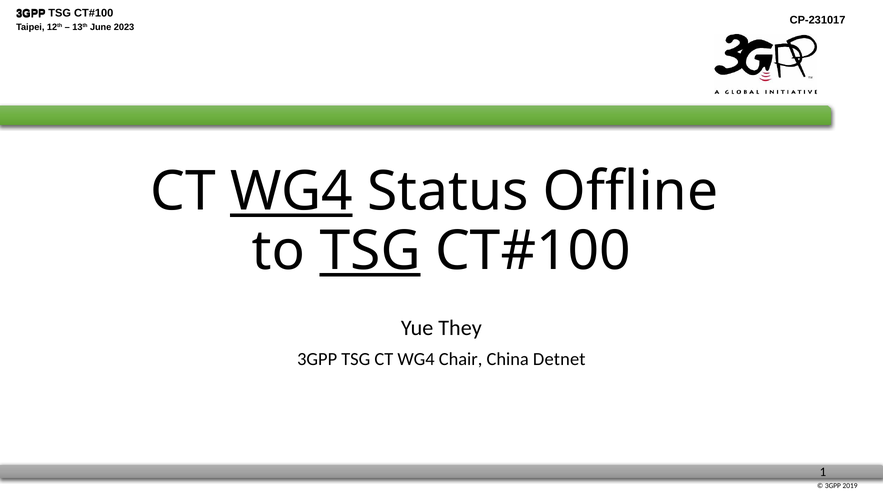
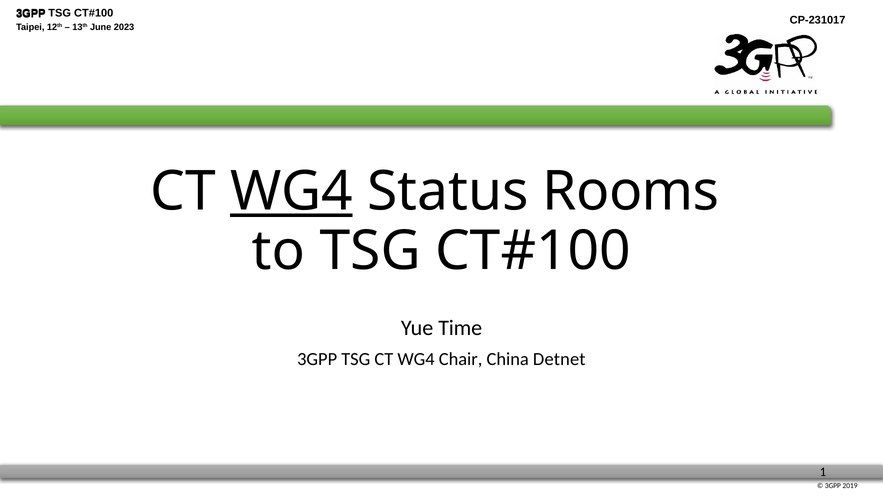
Offline: Offline -> Rooms (631, 191)
TSG underline: present -> none (370, 251)
They: They -> Time (460, 328)
